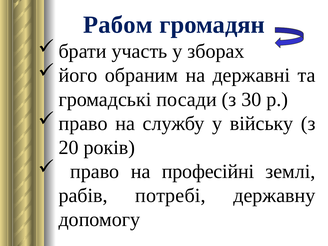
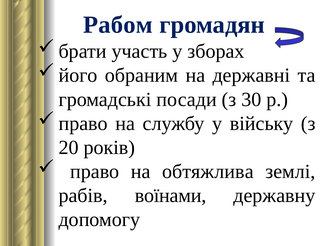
професійні: професійні -> обтяжлива (208, 172)
потребі: потребі -> воїнами (171, 196)
